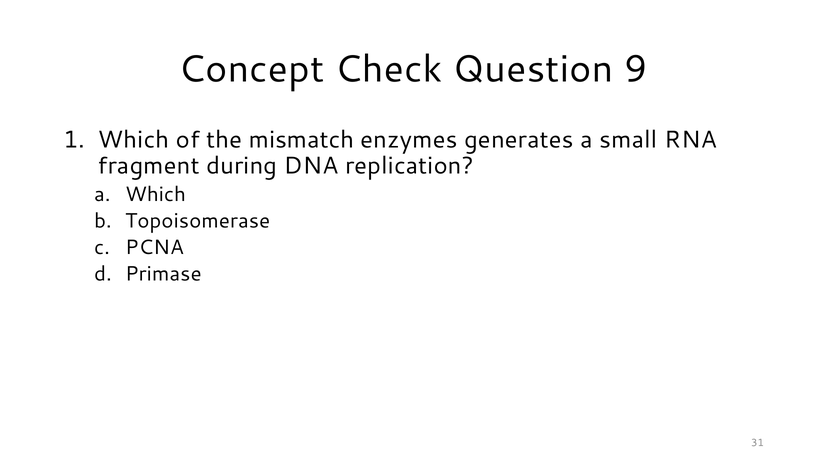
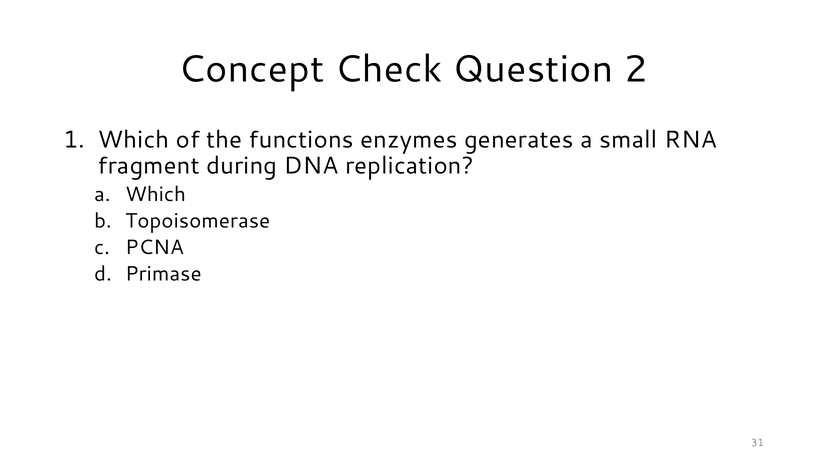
9: 9 -> 2 (636, 69)
mismatch: mismatch -> functions (301, 140)
